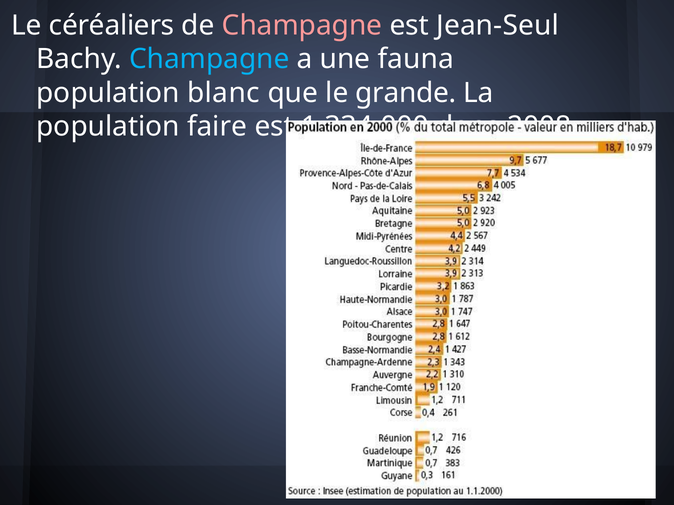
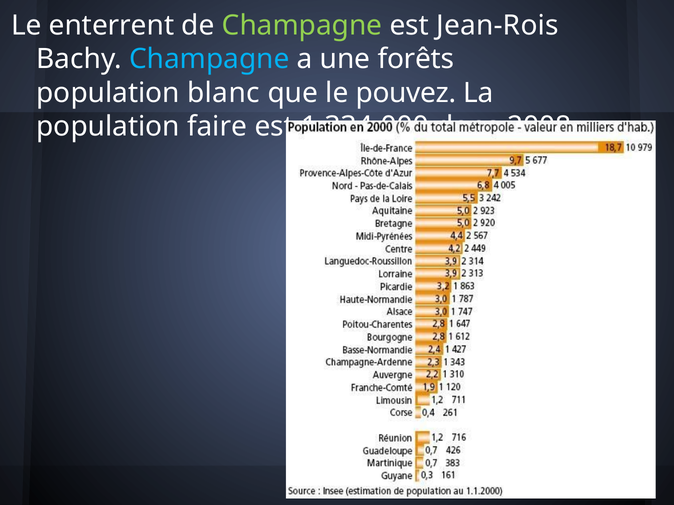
céréaliers: céréaliers -> enterrent (111, 26)
Champagne colour: pink -> light green (302, 26)
Jean-Seul: Jean-Seul -> Jean-Rois (498, 26)
fauna: fauna -> forêts (416, 59)
grande: grande -> pouvez (406, 93)
